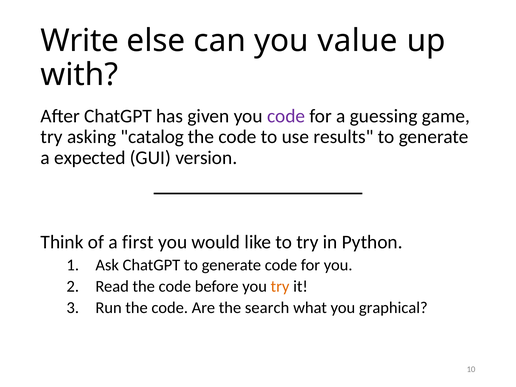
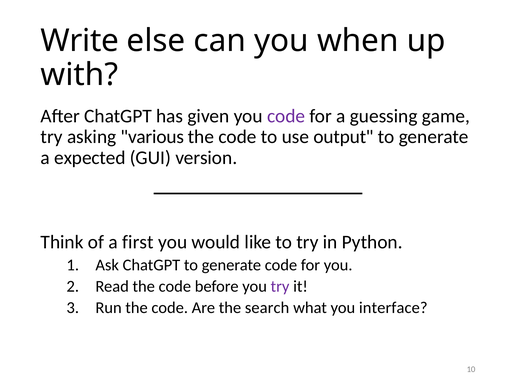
value: value -> when (358, 41)
catalog: catalog -> various (152, 137)
results: results -> output (344, 137)
try colour: orange -> purple (280, 286)
graphical: graphical -> interface (393, 308)
